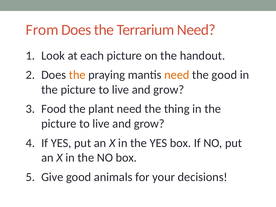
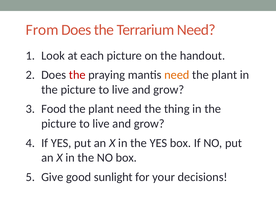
the colour: orange -> red (77, 75)
good: good -> plant (224, 75)
animals: animals -> sunlight (113, 177)
